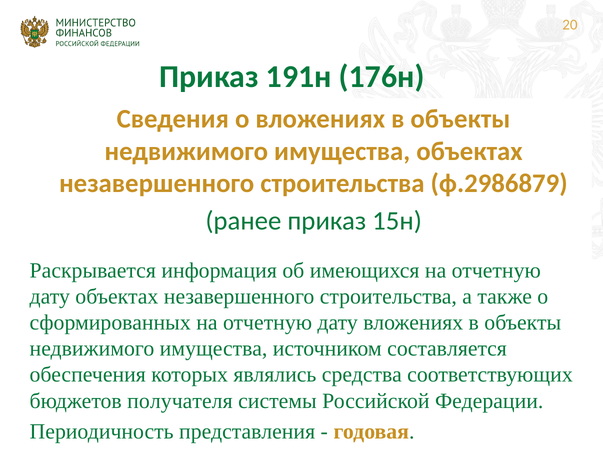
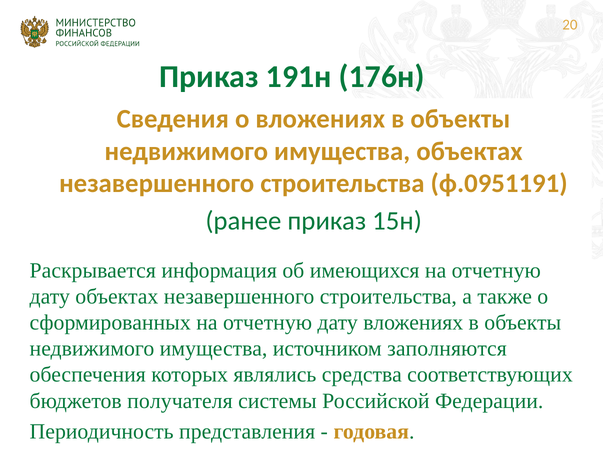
ф.2986879: ф.2986879 -> ф.0951191 (499, 183)
составляется: составляется -> заполняются (447, 349)
